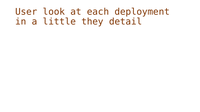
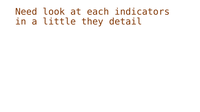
User: User -> Need (26, 12)
deployment: deployment -> indicators (142, 12)
